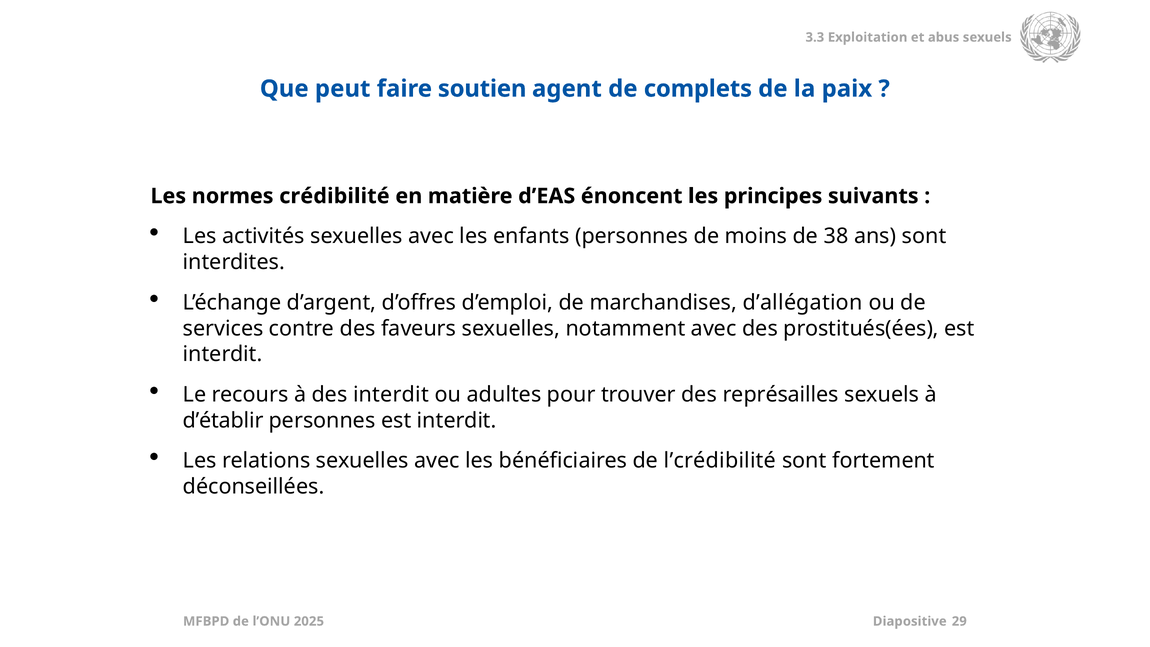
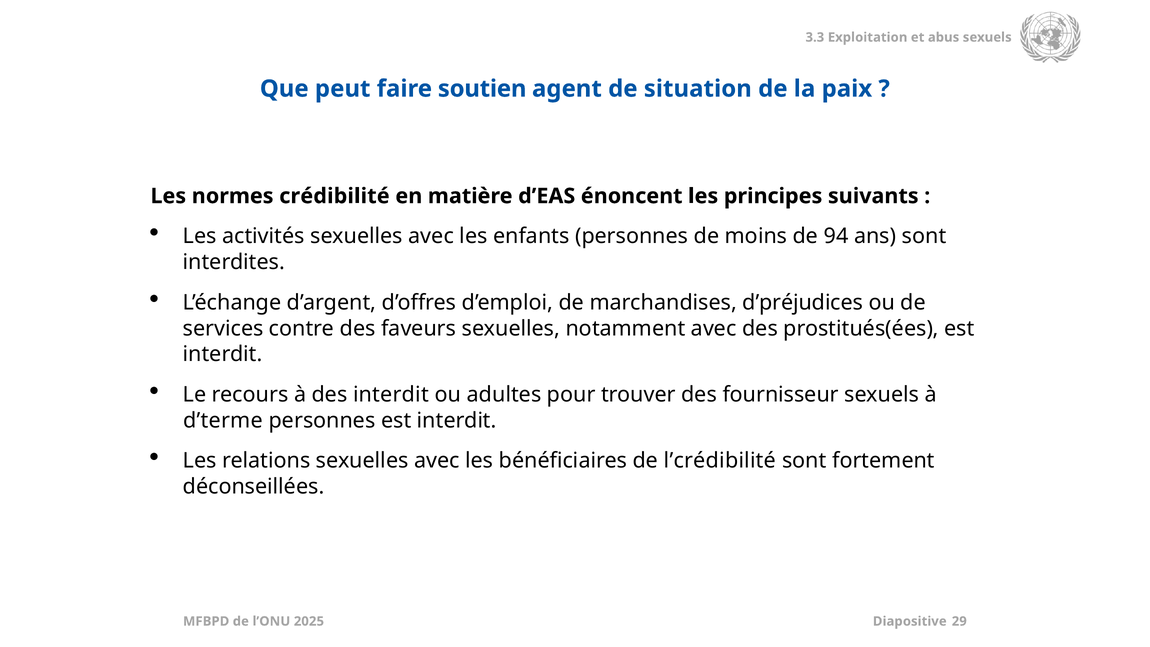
complets: complets -> situation (698, 89)
38: 38 -> 94 (836, 236)
d’allégation: d’allégation -> d’préjudices (803, 302)
représailles: représailles -> fournisseur (781, 394)
d’établir: d’établir -> d’terme (223, 420)
